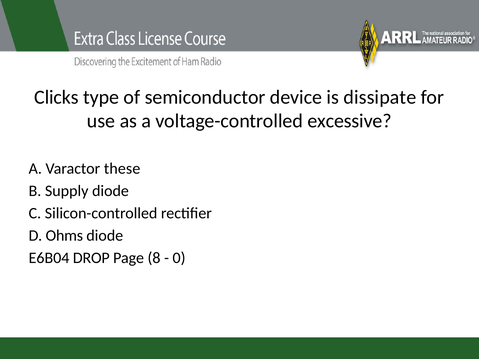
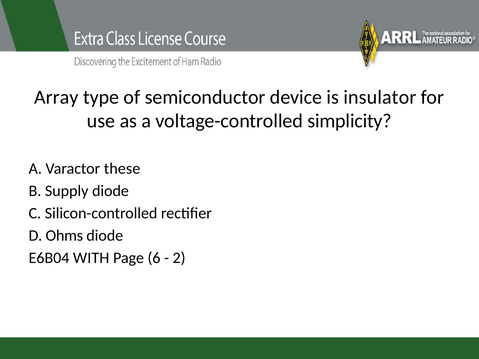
Clicks: Clicks -> Array (56, 97)
dissipate: dissipate -> insulator (380, 97)
excessive: excessive -> simplicity (350, 121)
DROP: DROP -> WITH (91, 258)
8: 8 -> 6 (154, 258)
0: 0 -> 2 (179, 258)
